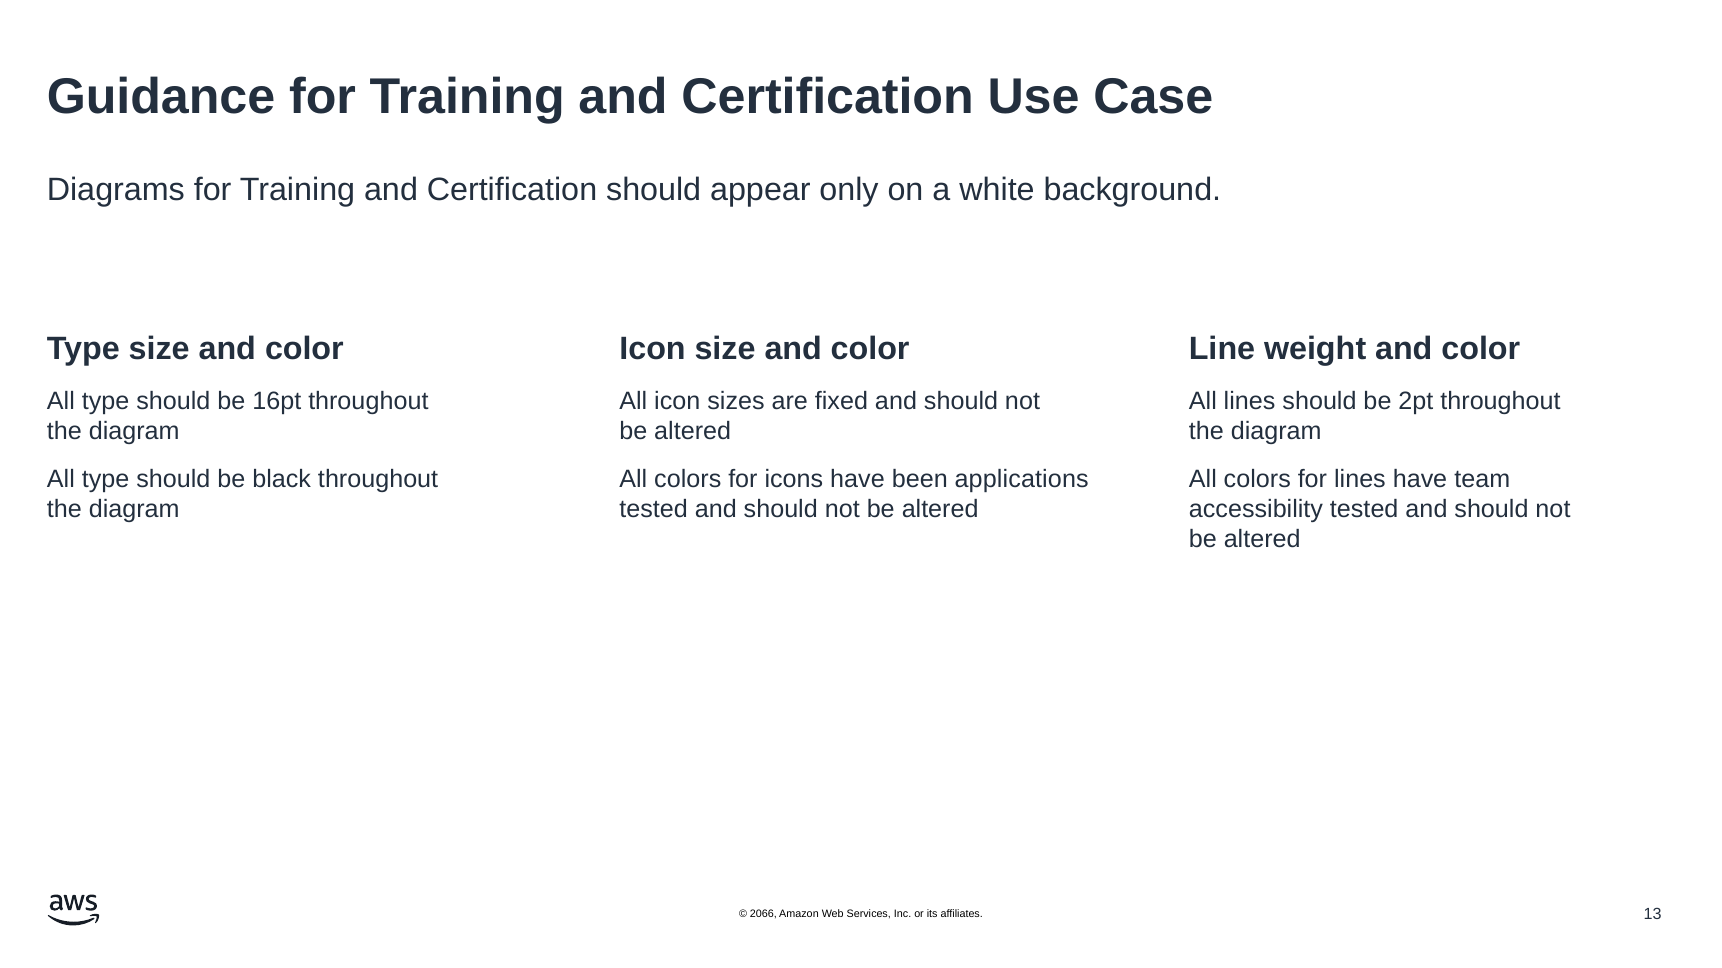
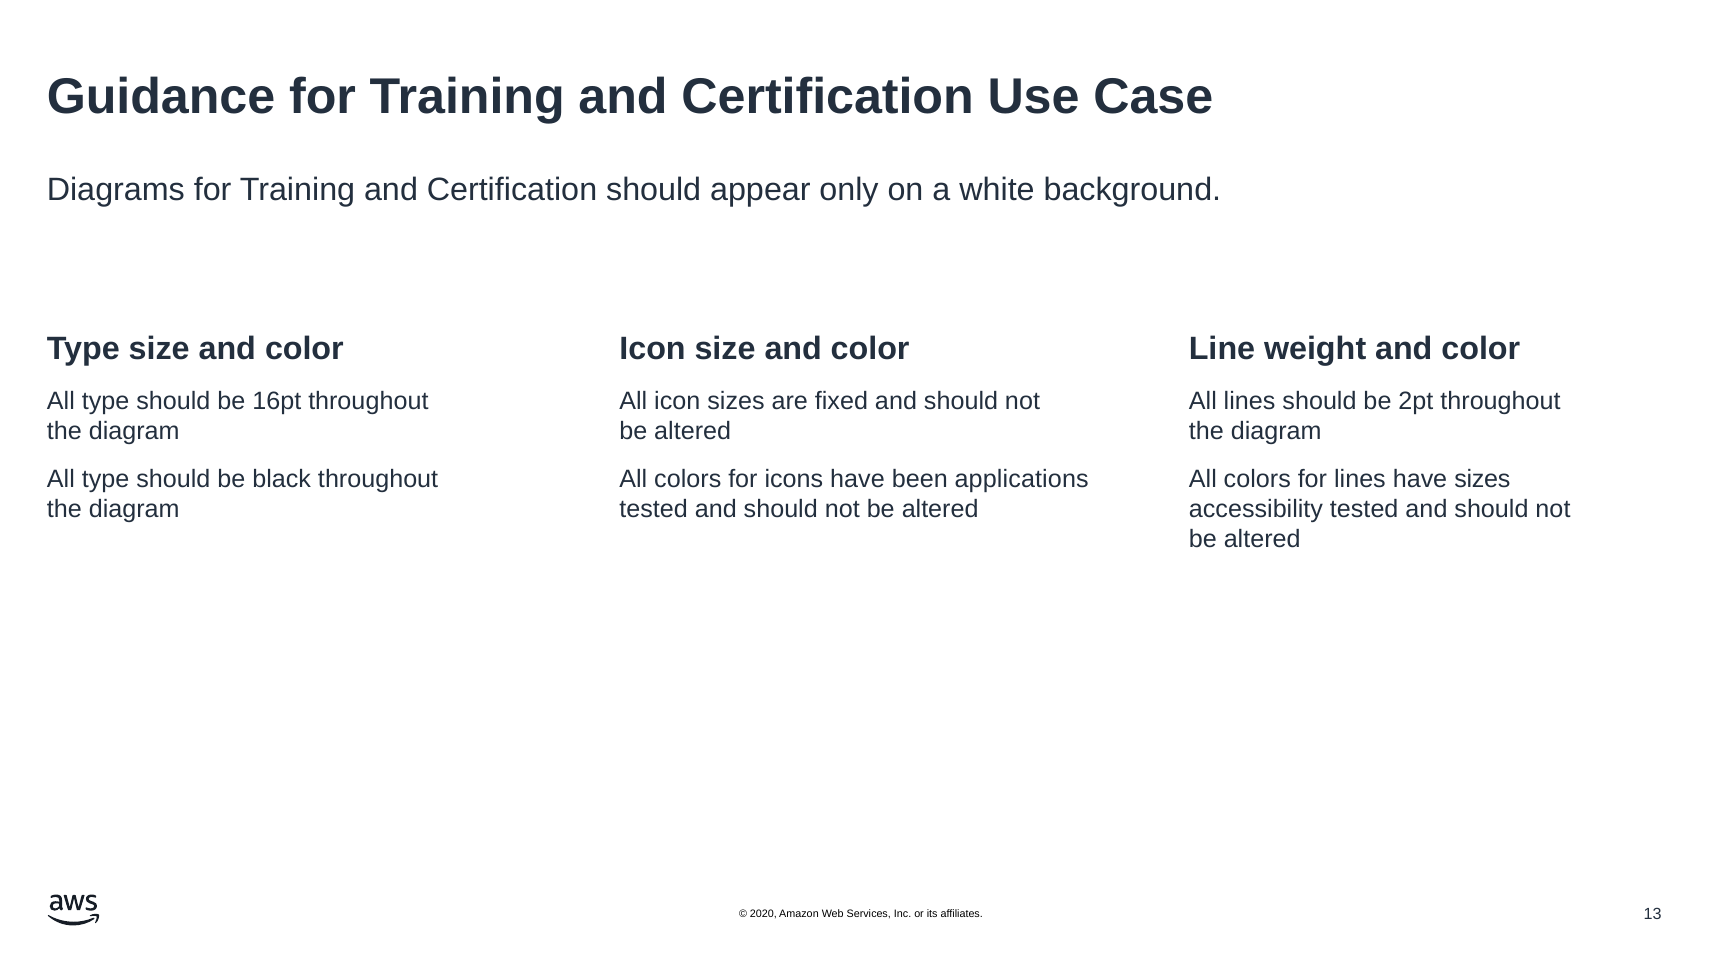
have team: team -> sizes (1482, 479)
2066: 2066 -> 2020 (763, 915)
